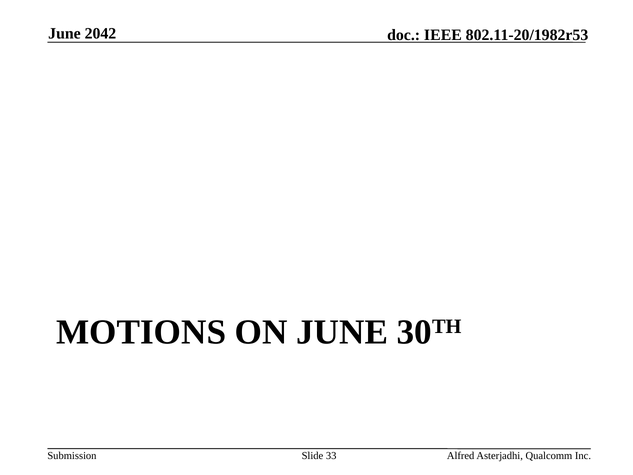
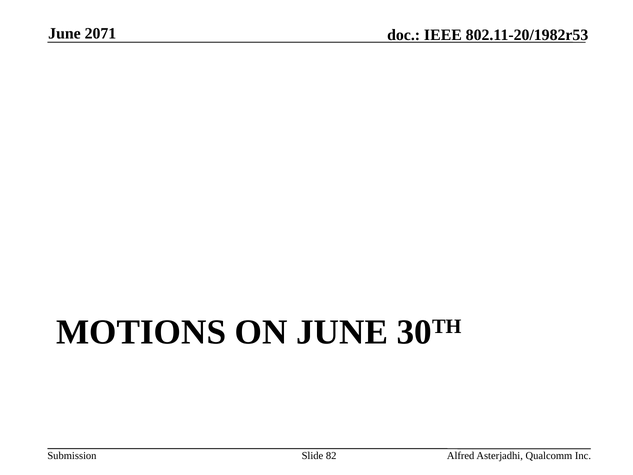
2042: 2042 -> 2071 (100, 34)
33: 33 -> 82 (331, 455)
